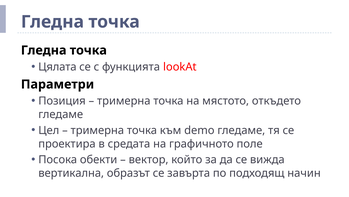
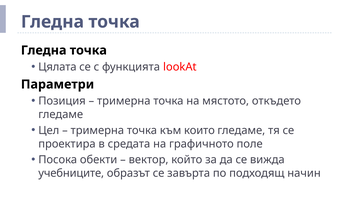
demo: demo -> които (199, 130)
вертикална: вертикална -> учебниците (71, 173)
